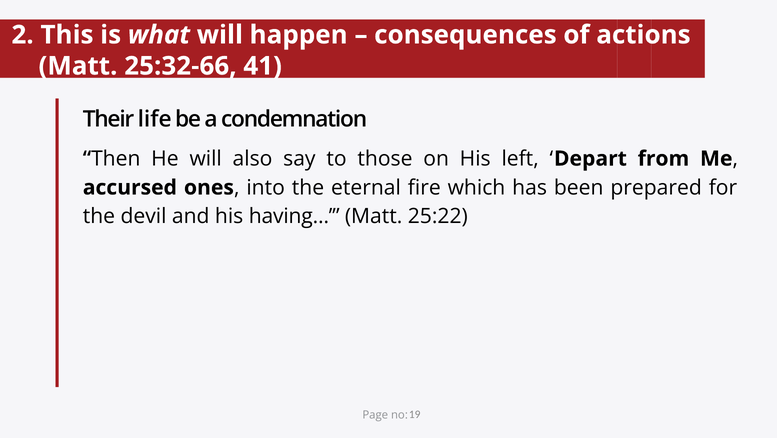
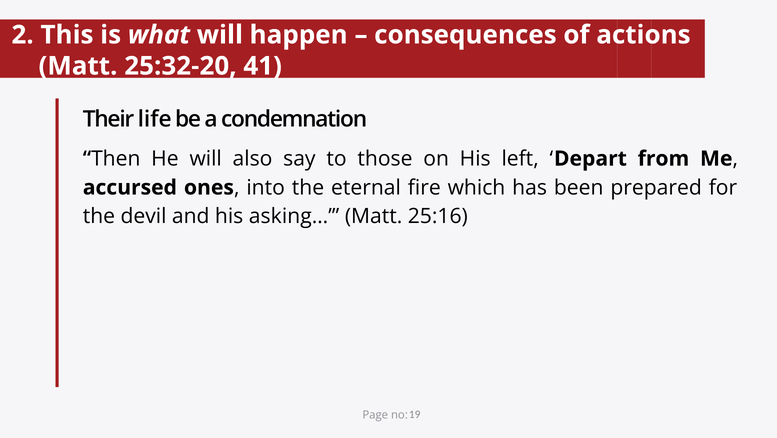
25:32-66: 25:32-66 -> 25:32-20 (180, 66)
having…: having… -> asking… (294, 217)
25:22: 25:22 -> 25:16 (438, 217)
